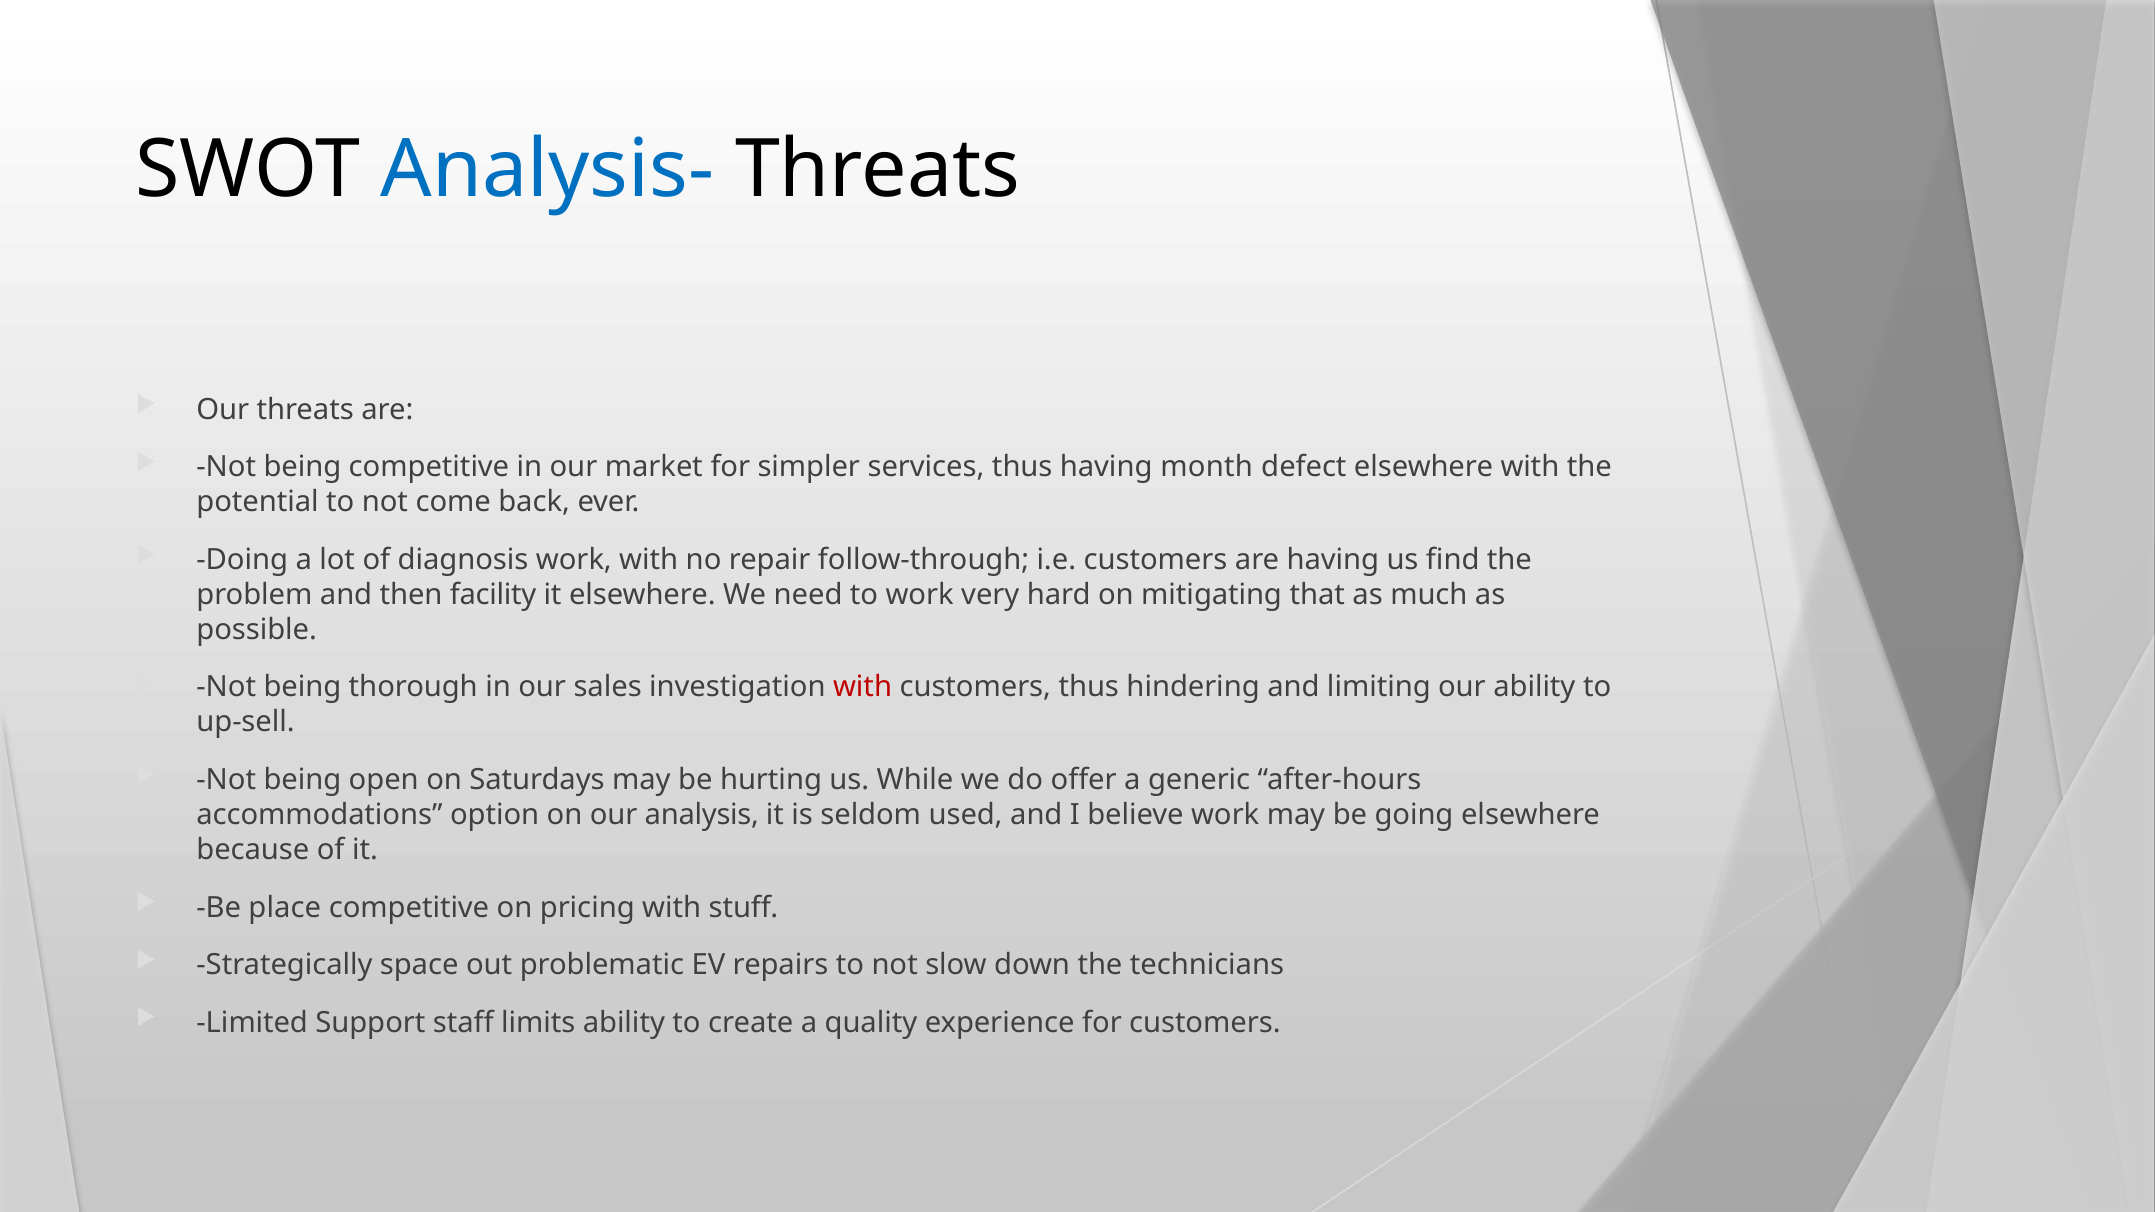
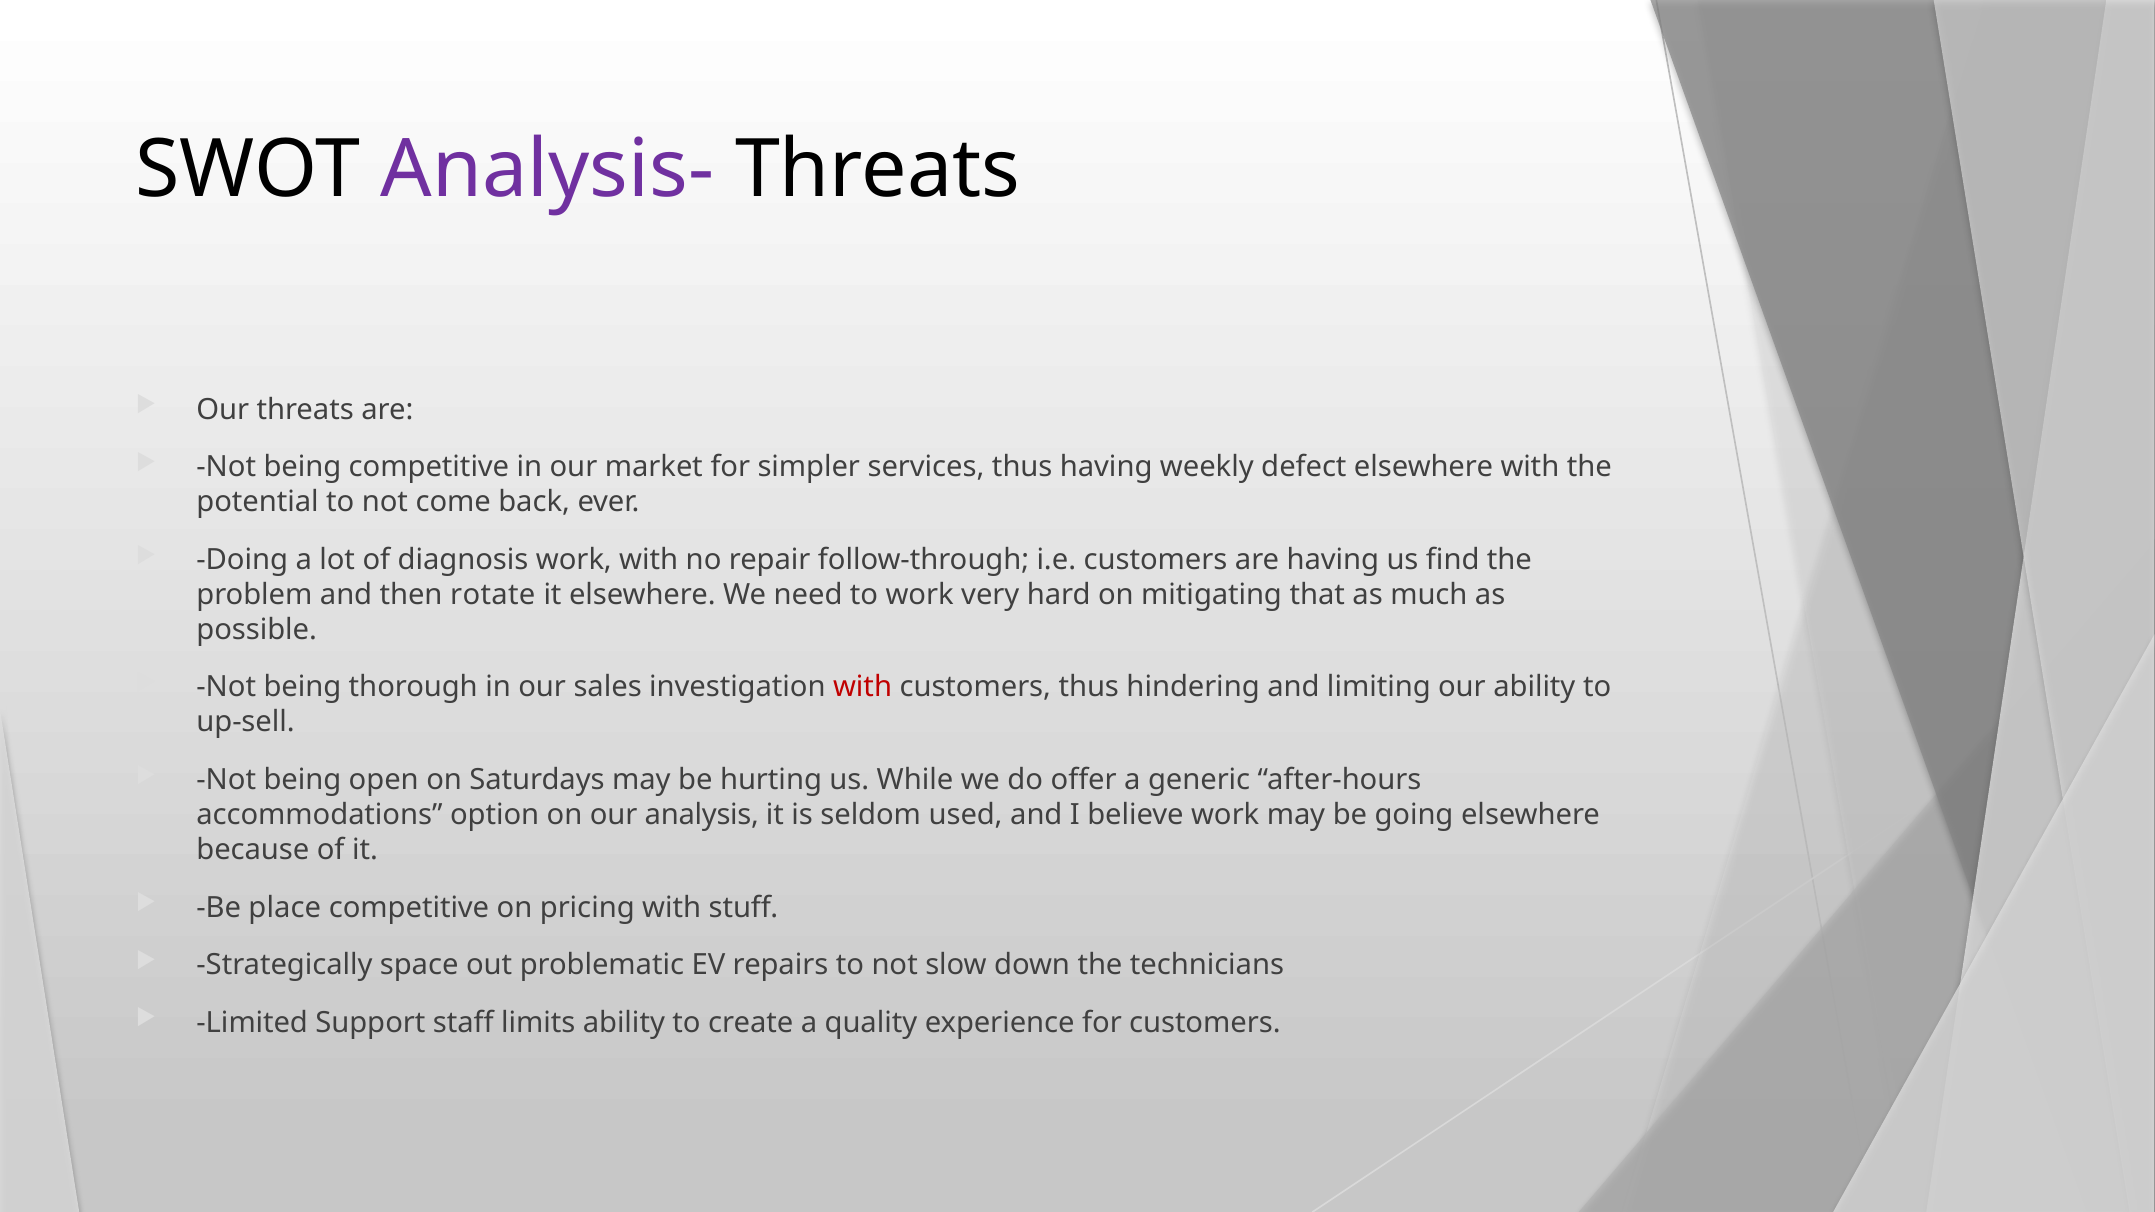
Analysis- colour: blue -> purple (548, 170)
month: month -> weekly (1207, 467)
facility: facility -> rotate (493, 595)
